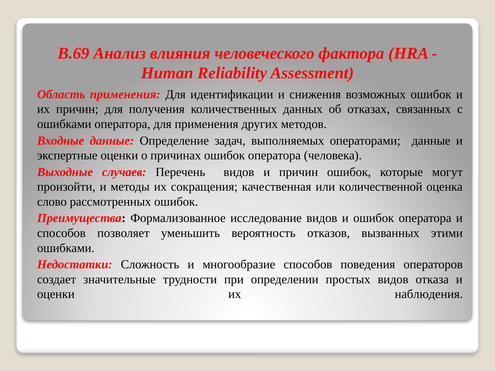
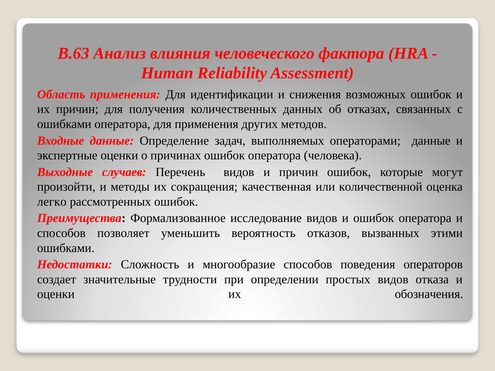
B.69: B.69 -> B.63 (73, 53)
слово: слово -> легко (52, 202)
наблюдения: наблюдения -> обозначения (429, 294)
